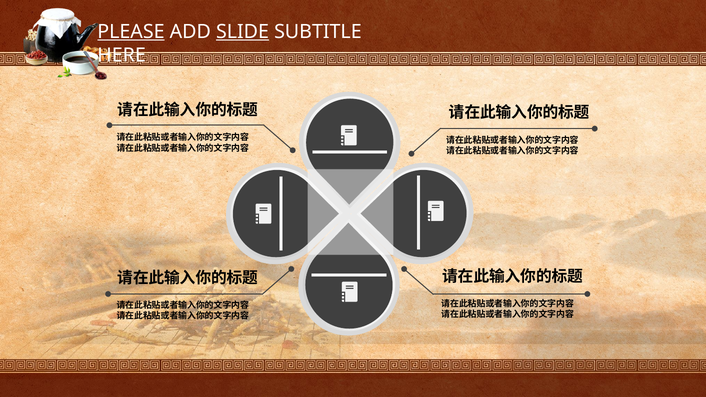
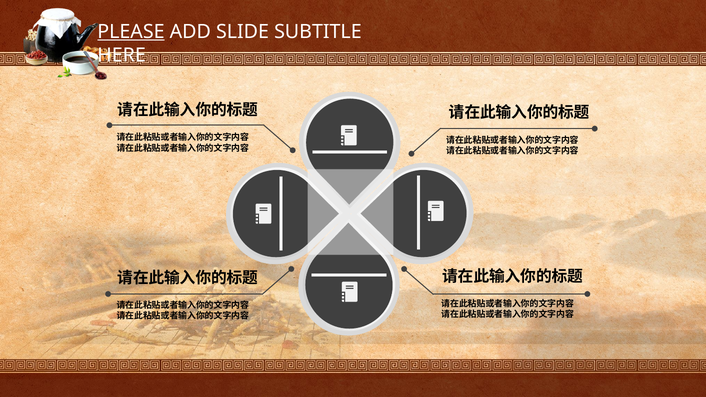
SLIDE underline: present -> none (243, 32)
